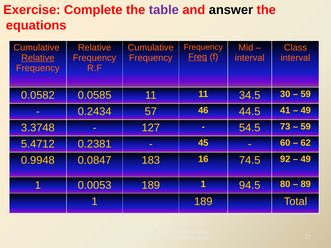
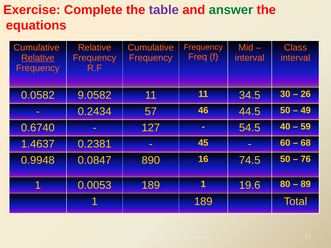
answer colour: black -> green (231, 10)
Freq underline: present -> none (198, 57)
0.0585: 0.0585 -> 9.0582 (95, 95)
59: 59 -> 26 (306, 94)
44.5 41: 41 -> 50 (285, 111)
3.3748: 3.3748 -> 0.6740 (38, 128)
73: 73 -> 40 (285, 127)
5.4712: 5.4712 -> 1.4637 (38, 144)
62: 62 -> 68 (306, 143)
183: 183 -> 890 (151, 160)
74.5 92: 92 -> 50 (285, 159)
49: 49 -> 76 (306, 159)
94.5: 94.5 -> 19.6 (250, 185)
